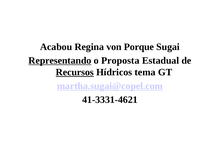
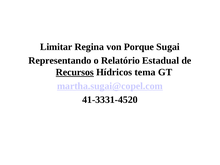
Acabou: Acabou -> Limitar (56, 47)
Representando underline: present -> none (60, 61)
Proposta: Proposta -> Relatório (120, 61)
41-3331-4621: 41-3331-4621 -> 41-3331-4520 (110, 100)
